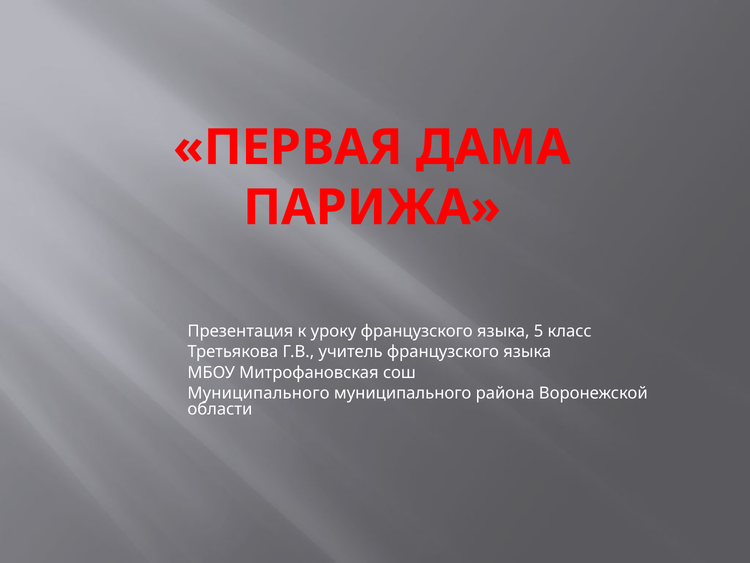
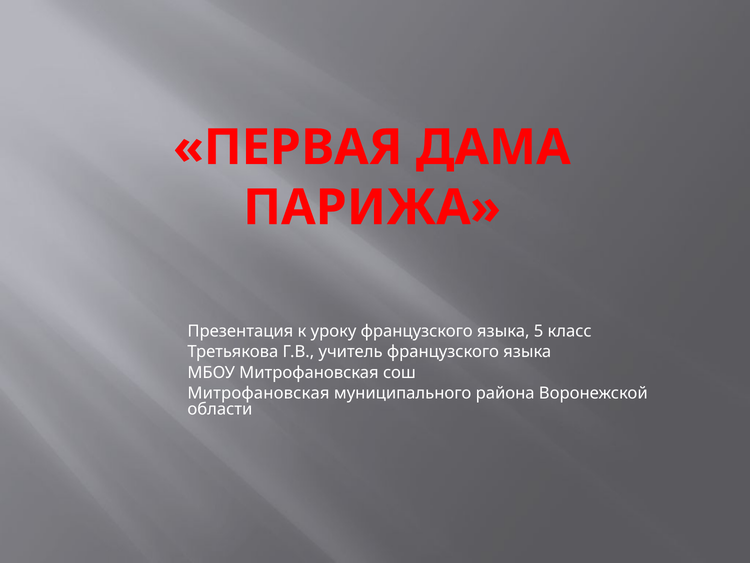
Муниципального: Муниципального -> Митрофановская (259, 393)
